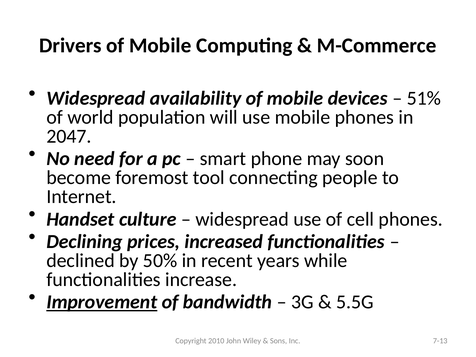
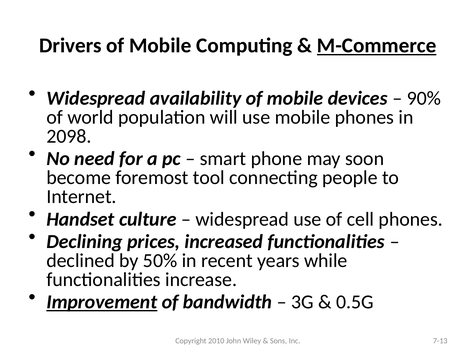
M-Commerce underline: none -> present (377, 46)
51%: 51% -> 90% (424, 98)
2047: 2047 -> 2098 (69, 136)
5.5G: 5.5G -> 0.5G (355, 302)
